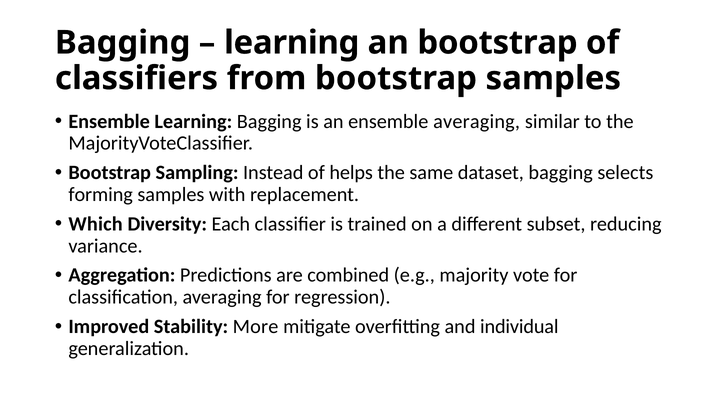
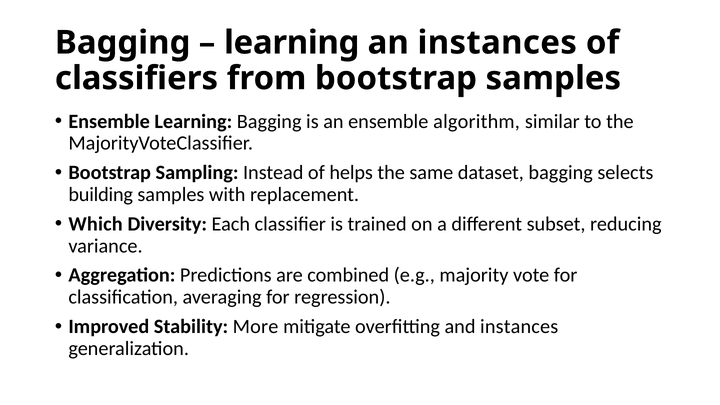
an bootstrap: bootstrap -> instances (497, 43)
ensemble averaging: averaging -> algorithm (477, 121)
forming: forming -> building (101, 195)
and individual: individual -> instances (519, 327)
